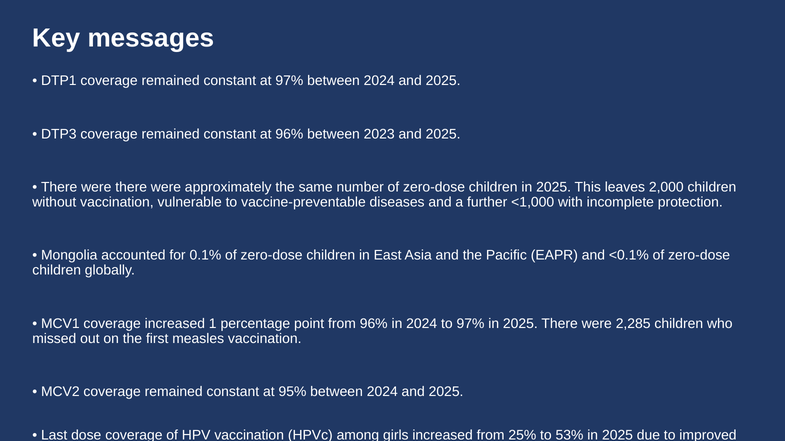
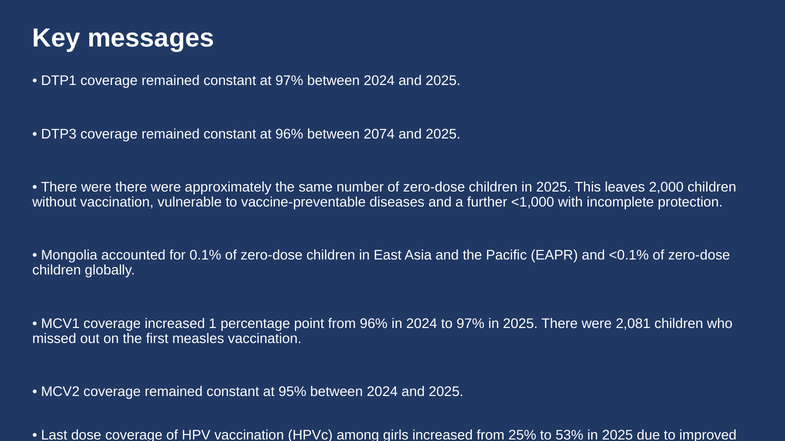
2023: 2023 -> 2074 (379, 134)
2,285: 2,285 -> 2,081 (633, 324)
